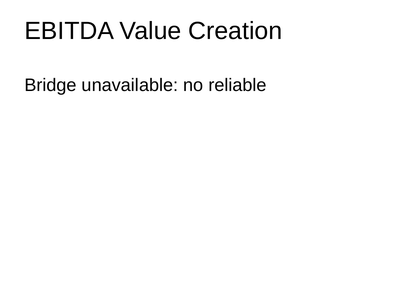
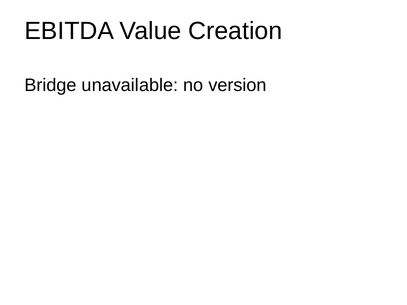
reliable: reliable -> version (238, 85)
